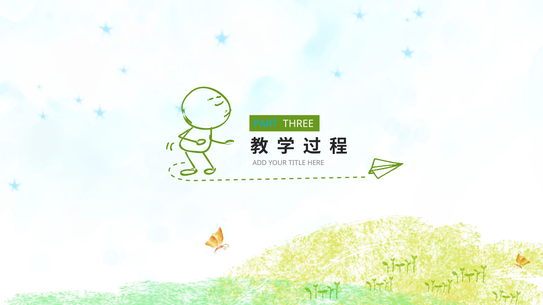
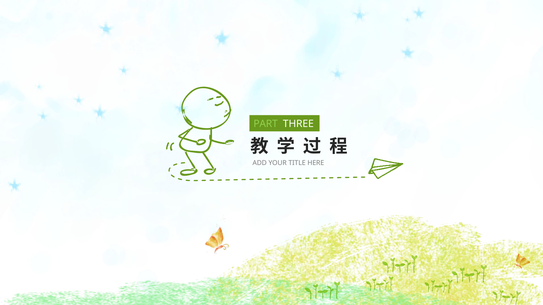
PART colour: light blue -> light green (266, 124)
